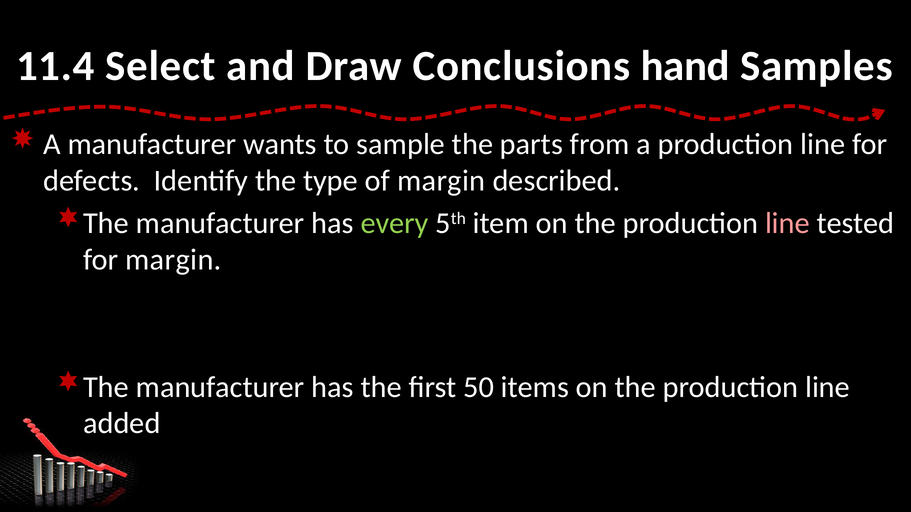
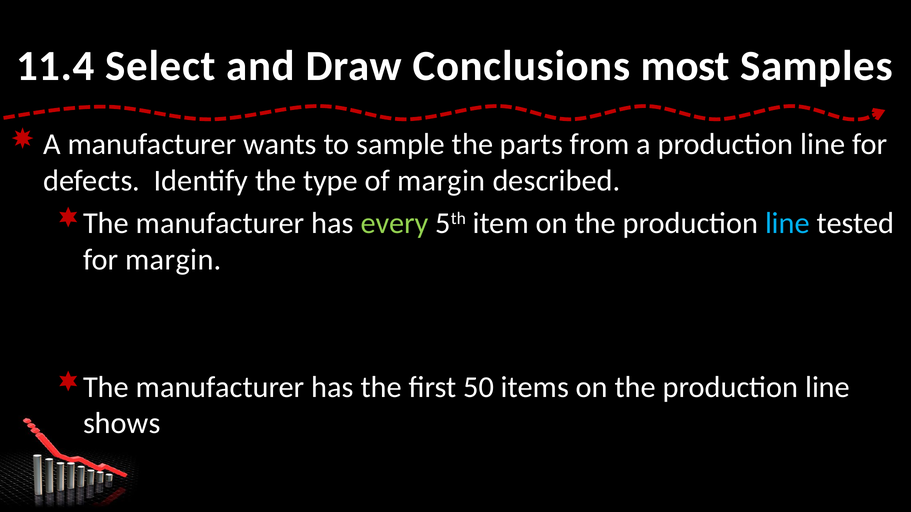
hand: hand -> most (685, 66)
line colour: pink -> light blue (787, 223)
added: added -> shows (122, 424)
